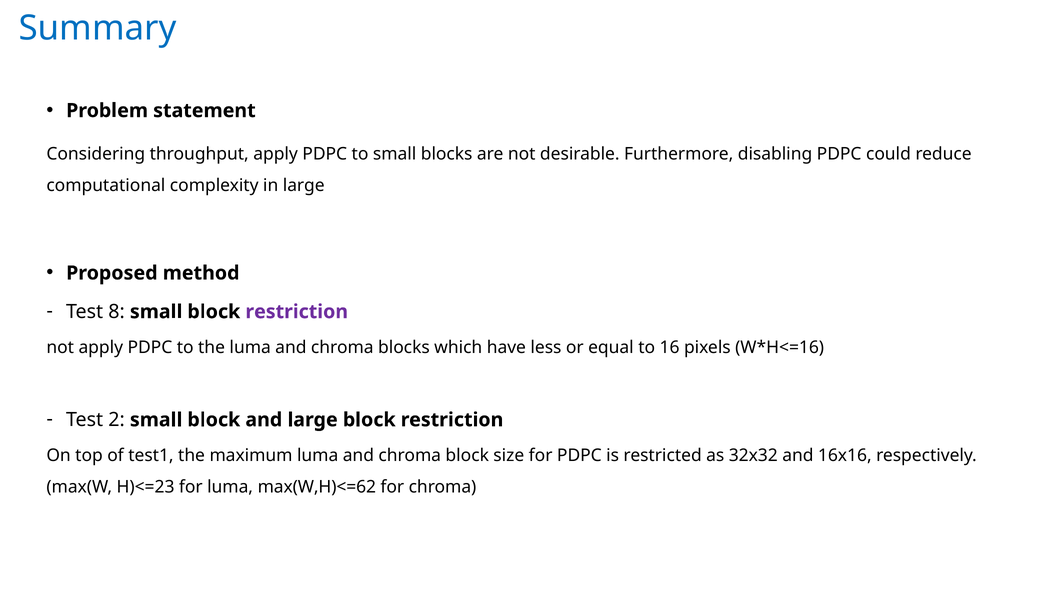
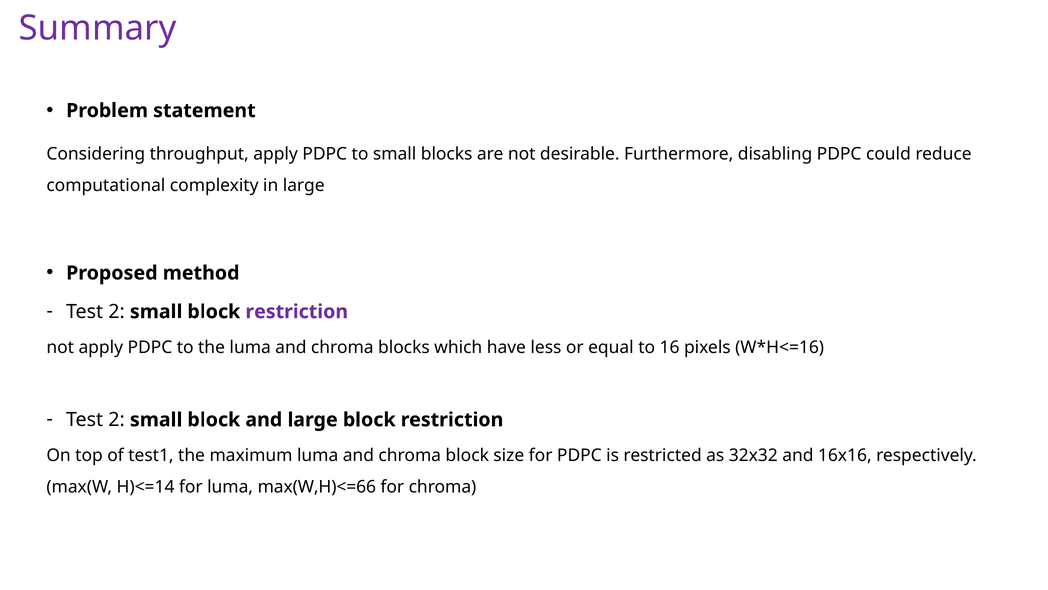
Summary colour: blue -> purple (98, 28)
8: 8 -> 2 (117, 311)
H)<=23: H)<=23 -> H)<=14 (146, 487)
max(W,H)<=62: max(W,H)<=62 -> max(W,H)<=66 (317, 487)
